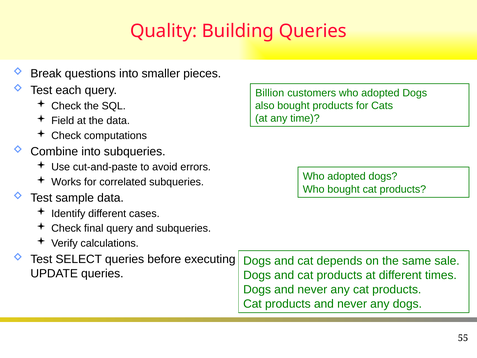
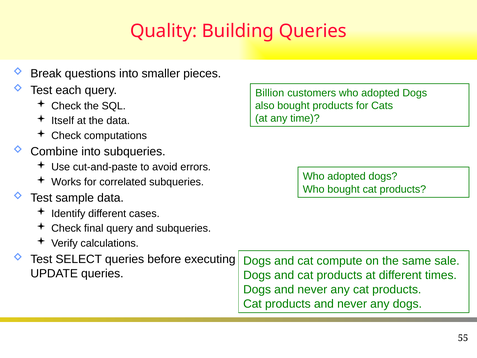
Field: Field -> Itself (63, 121)
depends: depends -> compute (339, 261)
